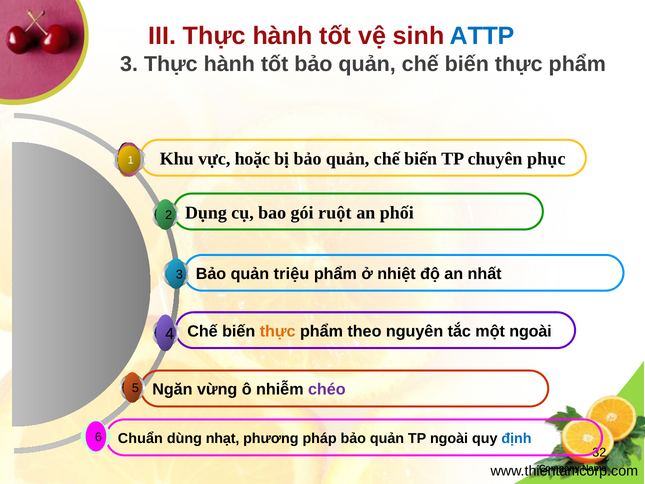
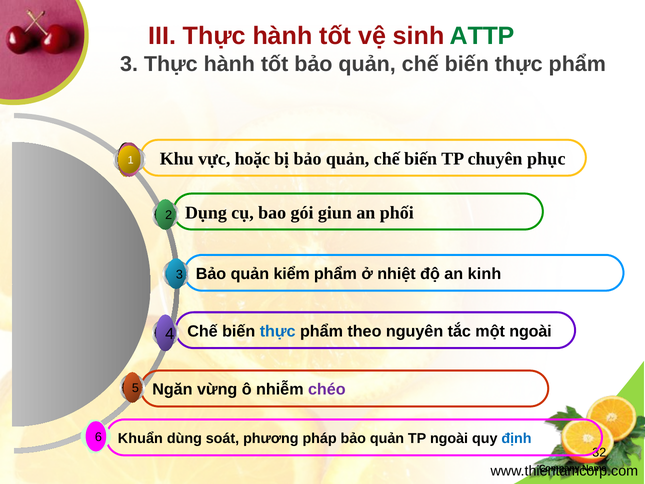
ATTP colour: blue -> green (482, 36)
ruột: ruột -> giun (335, 213)
triệu: triệu -> kiểm (292, 274)
nhất: nhất -> kinh (485, 274)
thực colour: orange -> blue (278, 331)
Chuẩn: Chuẩn -> Khuẩn (140, 438)
nhạt: nhạt -> soát (222, 438)
